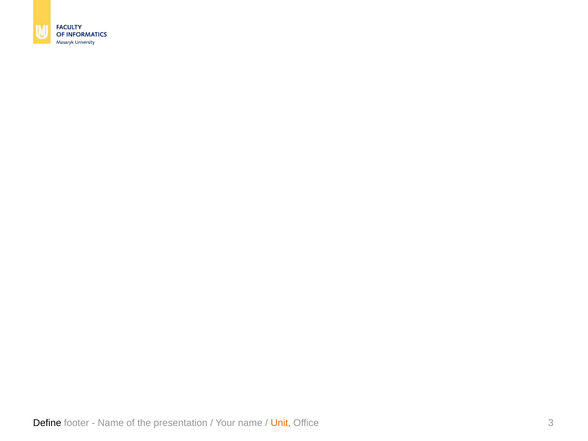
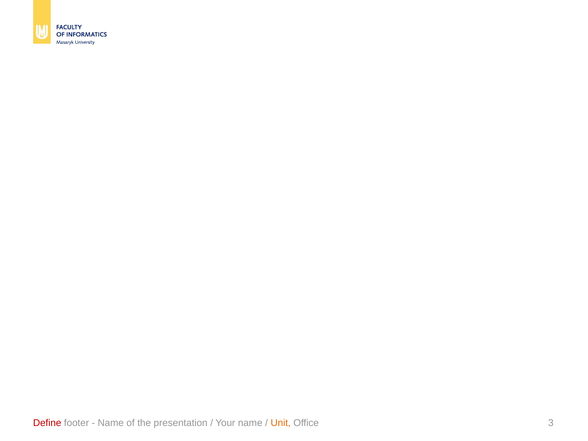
Define colour: black -> red (47, 423)
